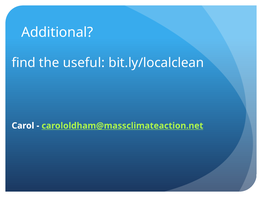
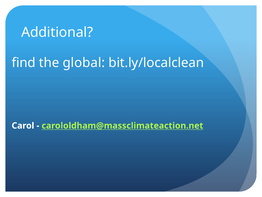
useful: useful -> global (84, 63)
